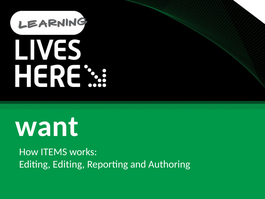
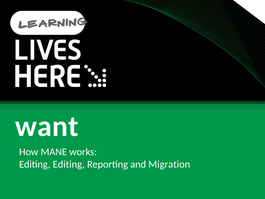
ITEMS: ITEMS -> MANE (54, 152)
Authoring: Authoring -> Migration (169, 164)
